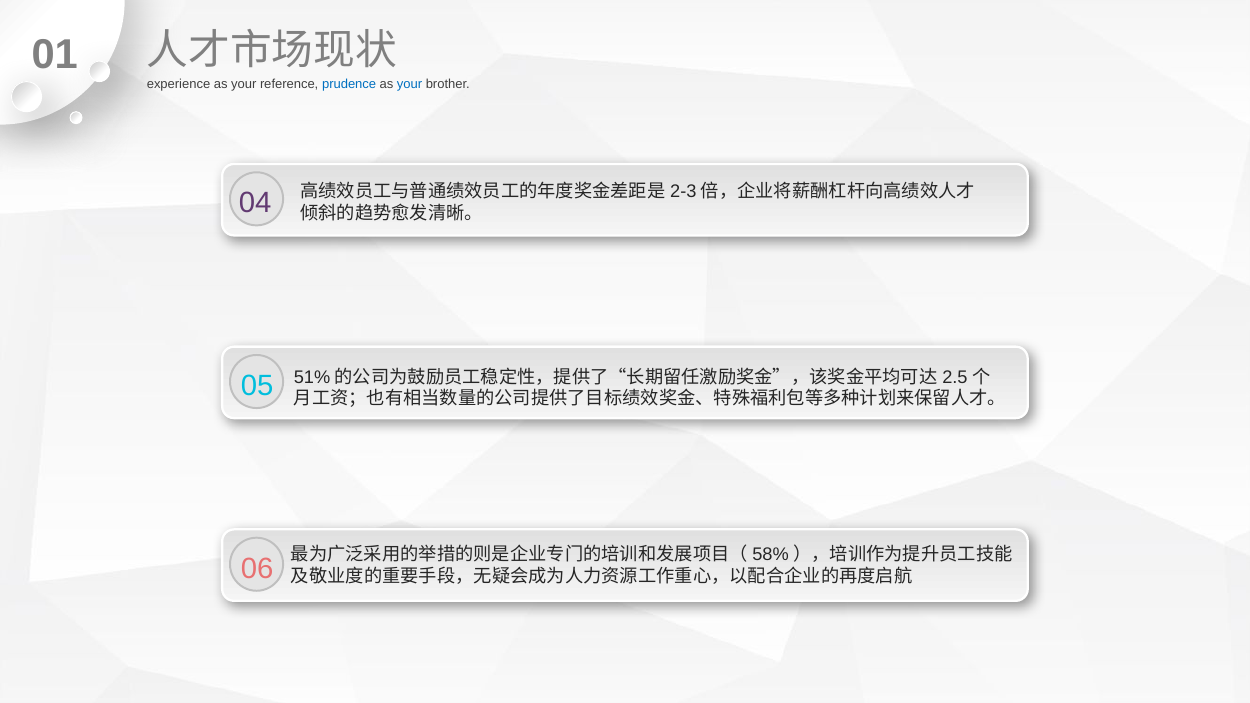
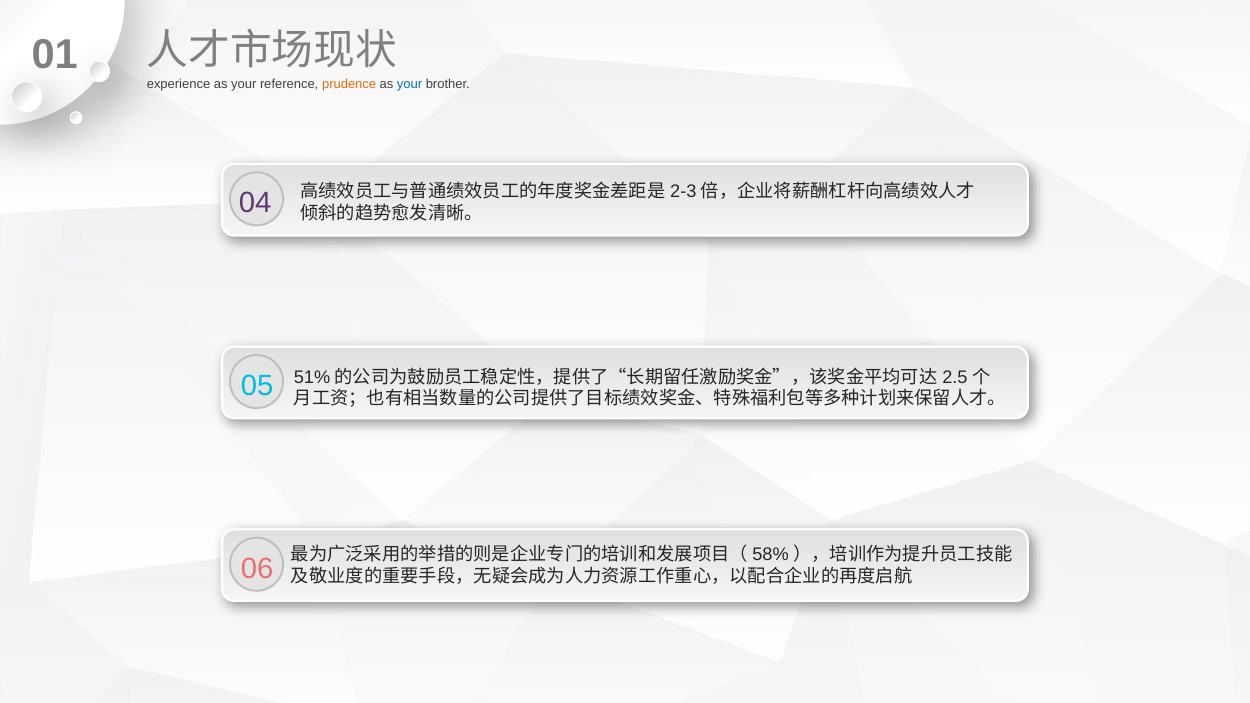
prudence colour: blue -> orange (349, 84)
